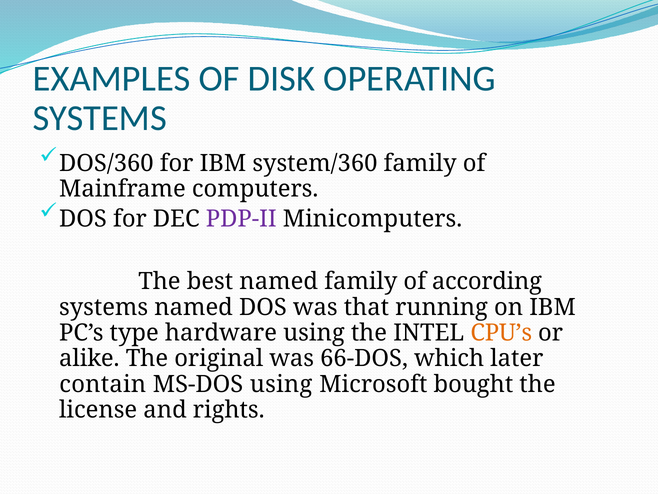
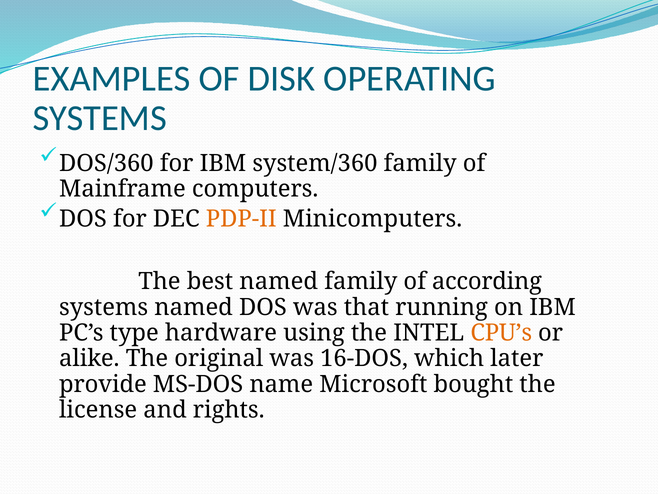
PDP-II colour: purple -> orange (241, 219)
66-DOS: 66-DOS -> 16-DOS (364, 358)
contain: contain -> provide (103, 384)
MS-DOS using: using -> name (281, 384)
